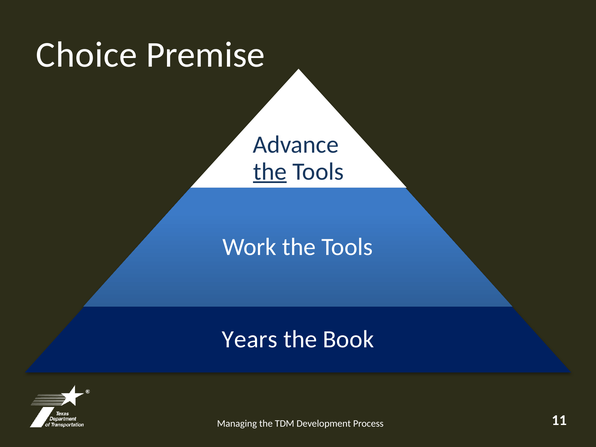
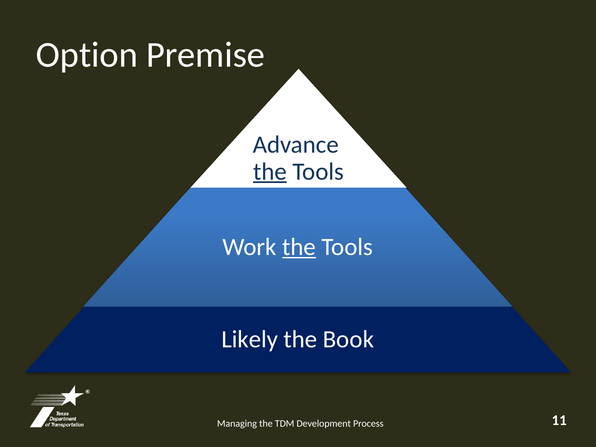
Choice: Choice -> Option (87, 55)
the underline: none -> present (299, 247)
Years: Years -> Likely (250, 339)
